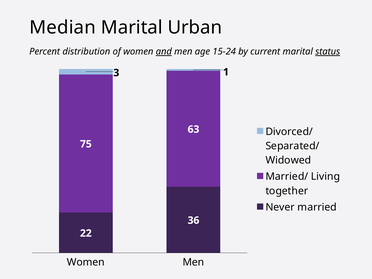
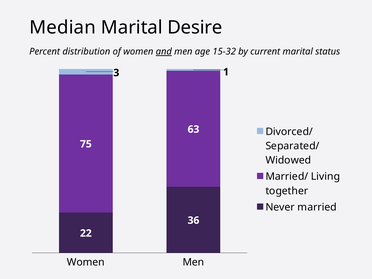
Urban: Urban -> Desire (195, 28)
15-24: 15-24 -> 15-32 (224, 52)
status underline: present -> none (328, 52)
